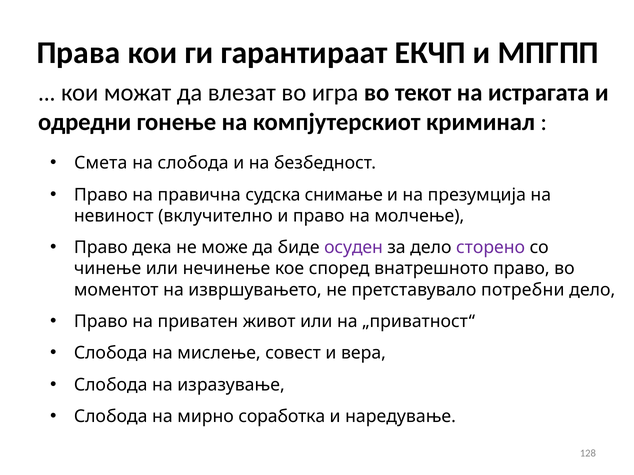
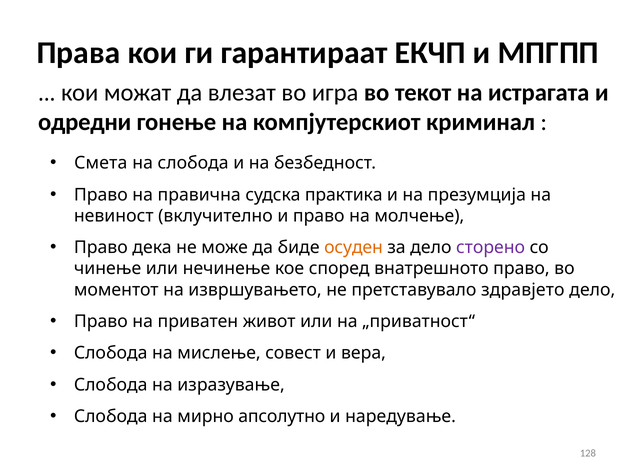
снимање: снимање -> практика (344, 195)
осуден colour: purple -> orange (353, 248)
потребни: потребни -> здравјето (523, 290)
соработка: соработка -> апсолутно (282, 417)
